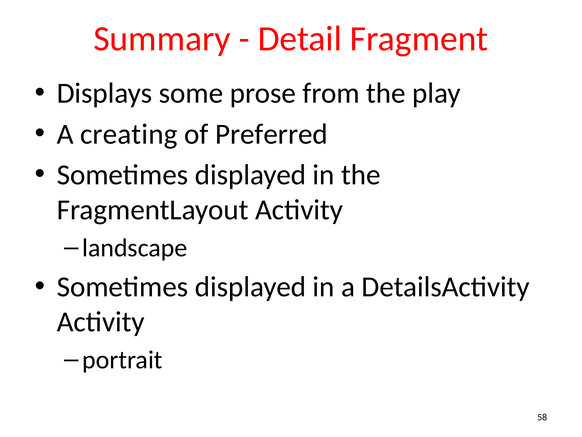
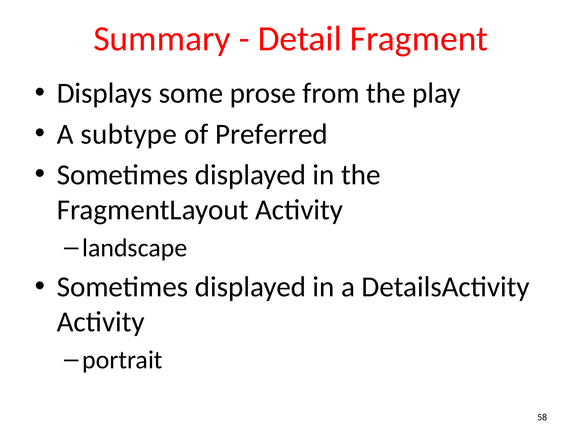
creating: creating -> subtype (129, 134)
